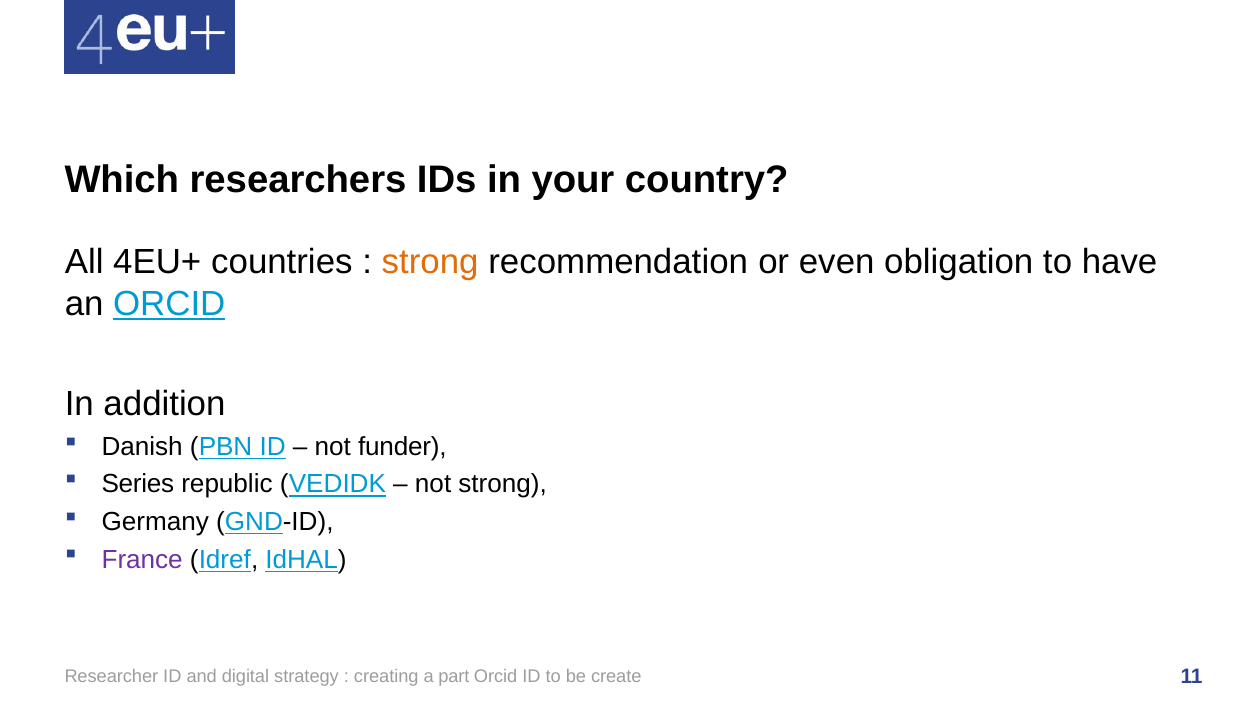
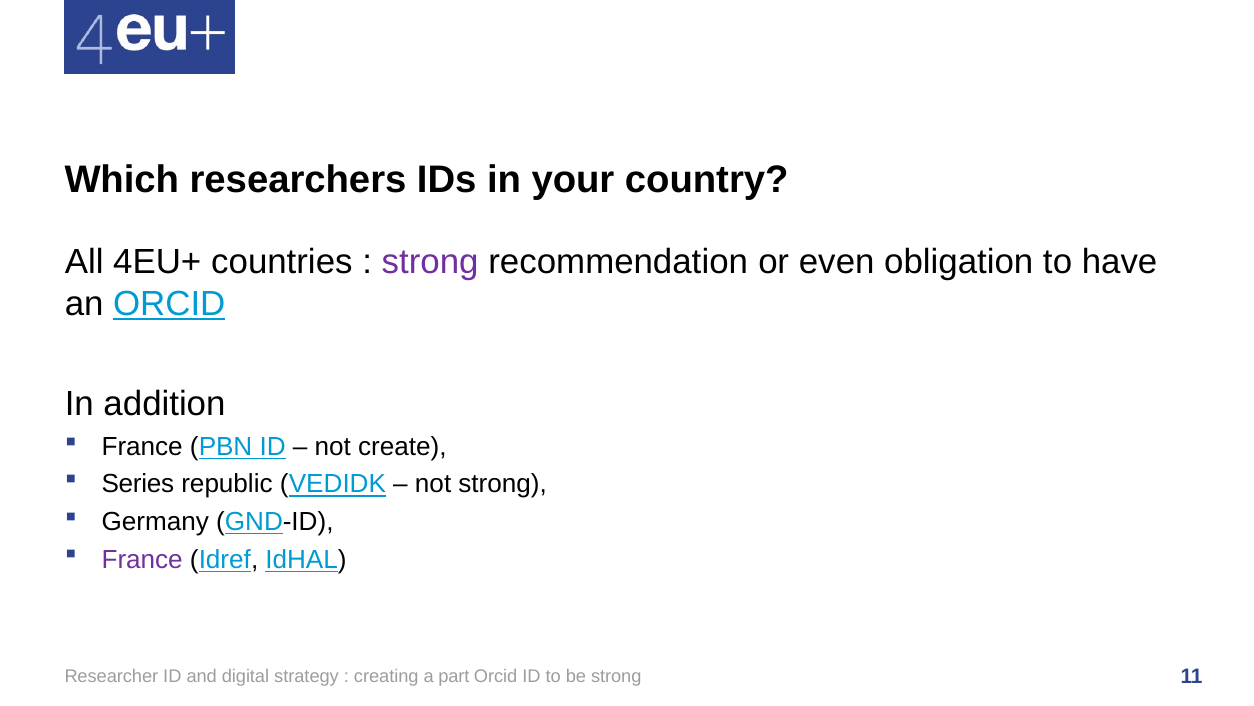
strong colour: orange -> purple (430, 262)
Danish: Danish -> France (142, 446)
funder: funder -> create (402, 446)
be create: create -> strong (616, 676)
